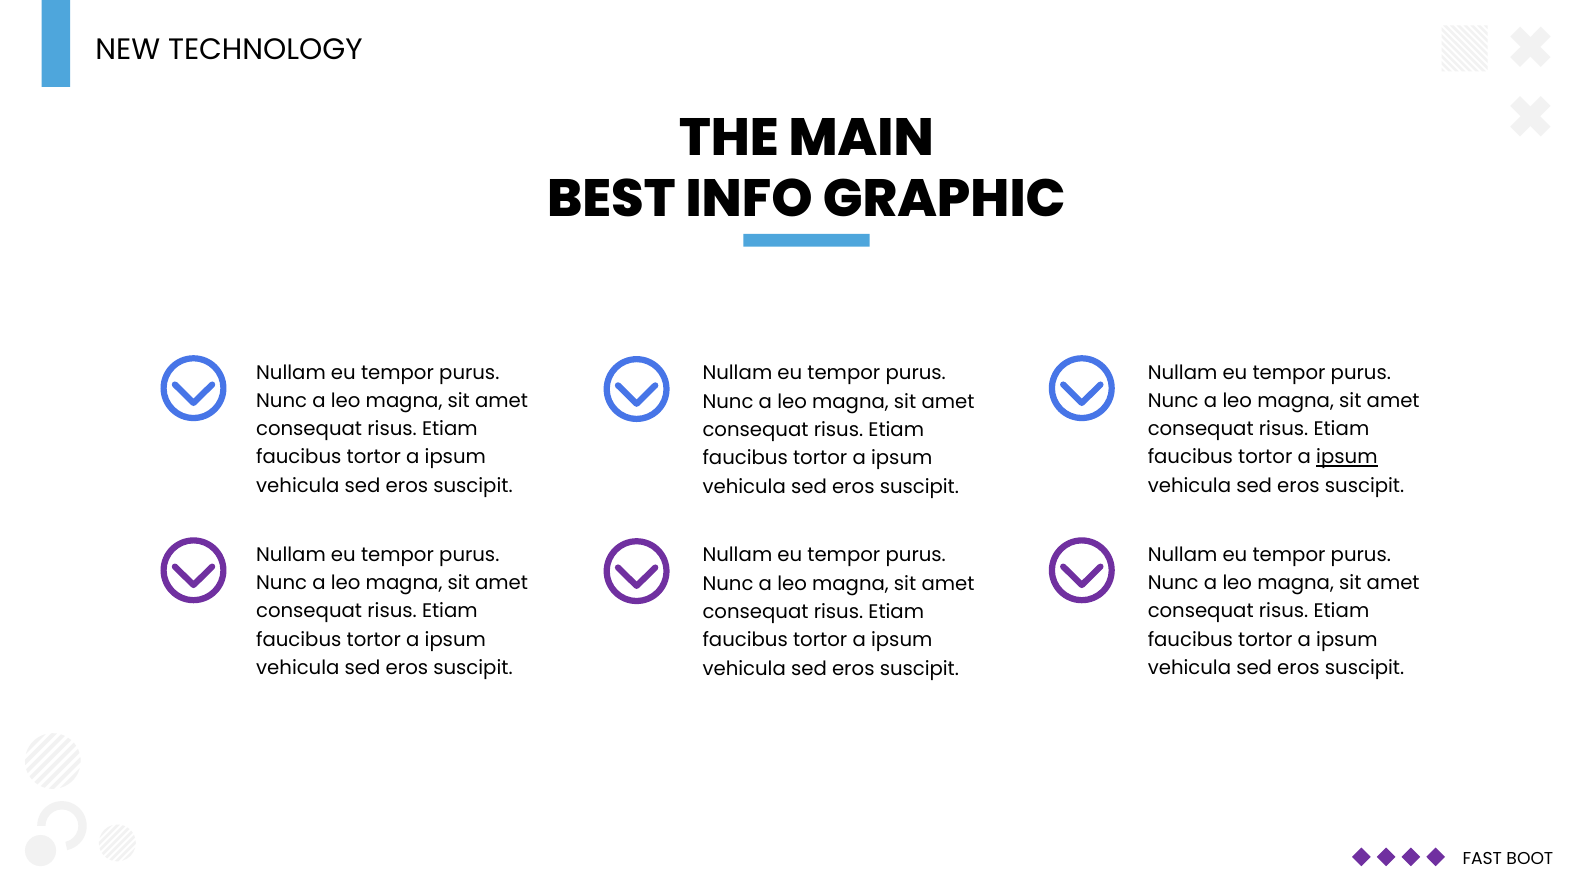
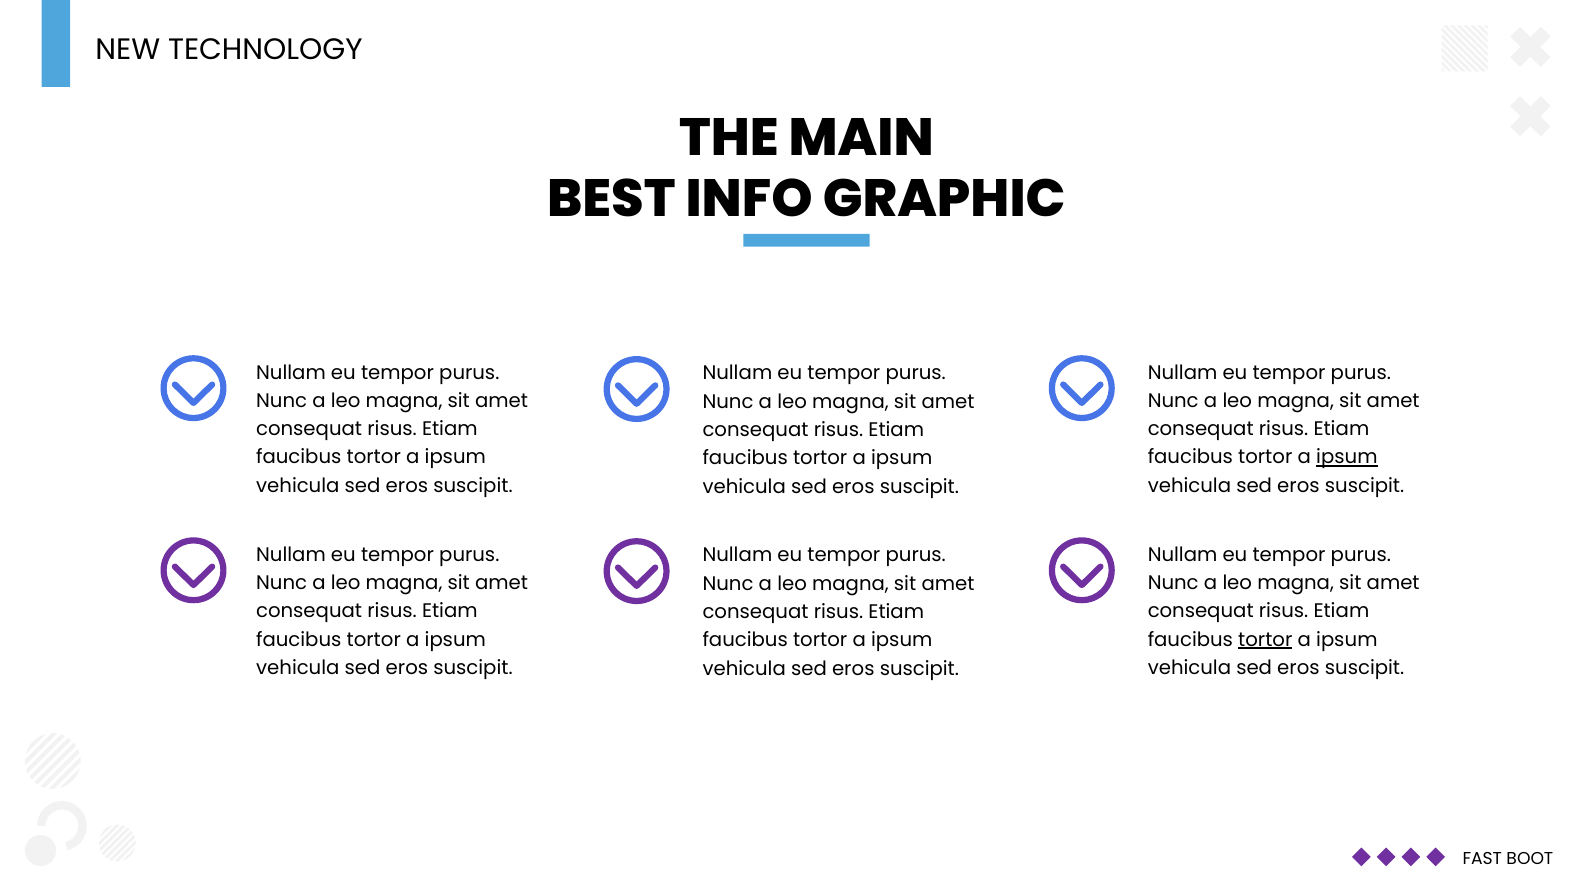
tortor underline: none -> present (1265, 640)
